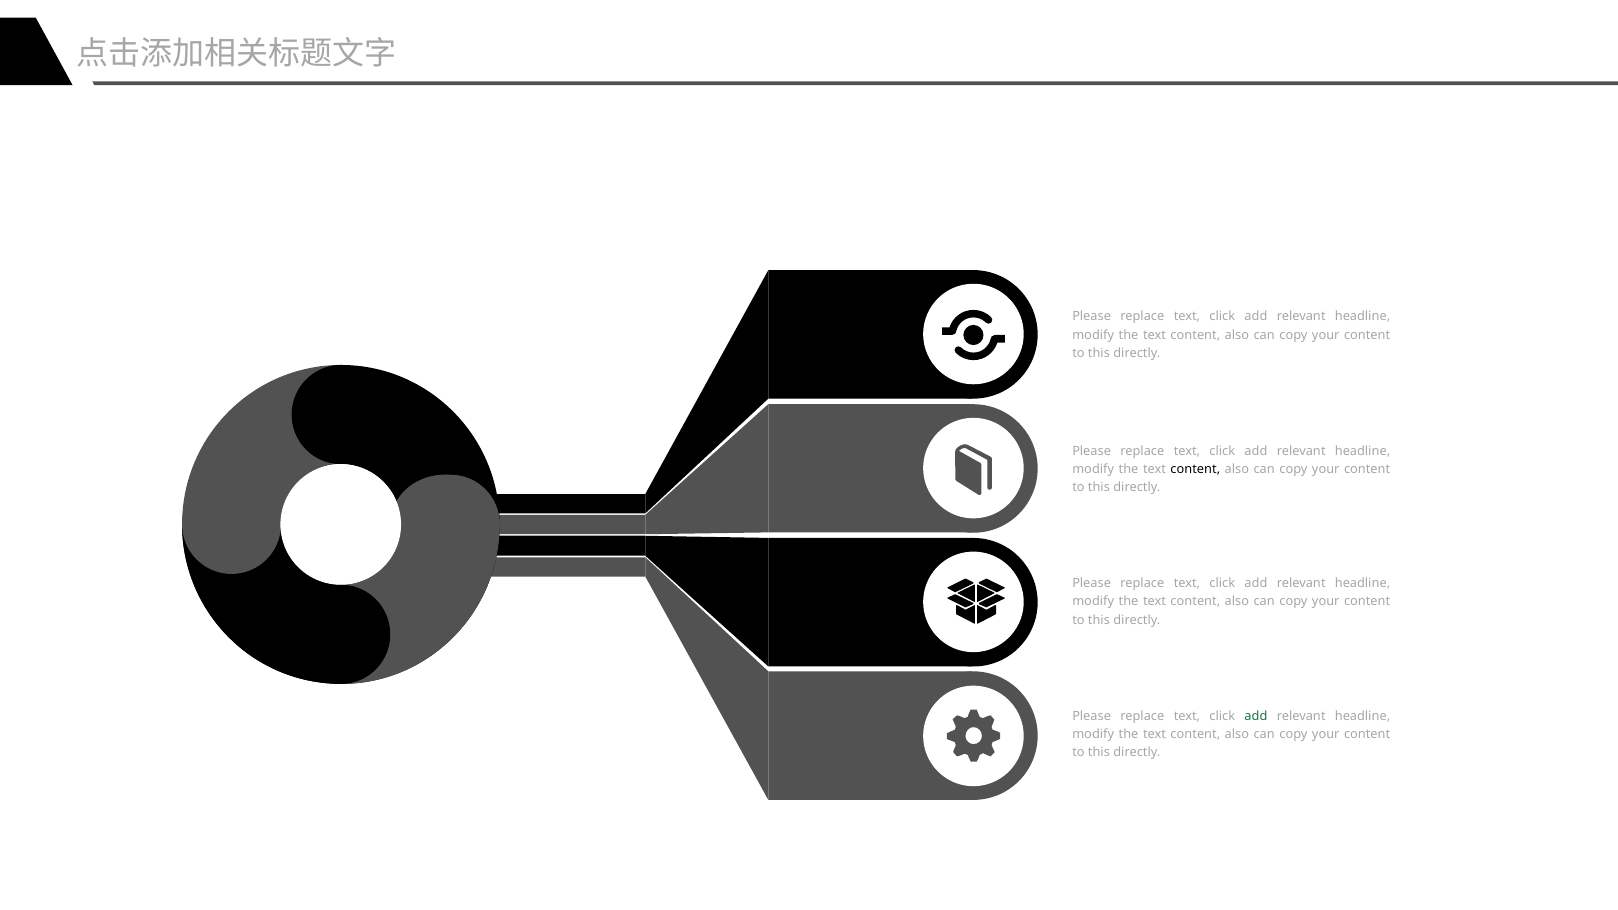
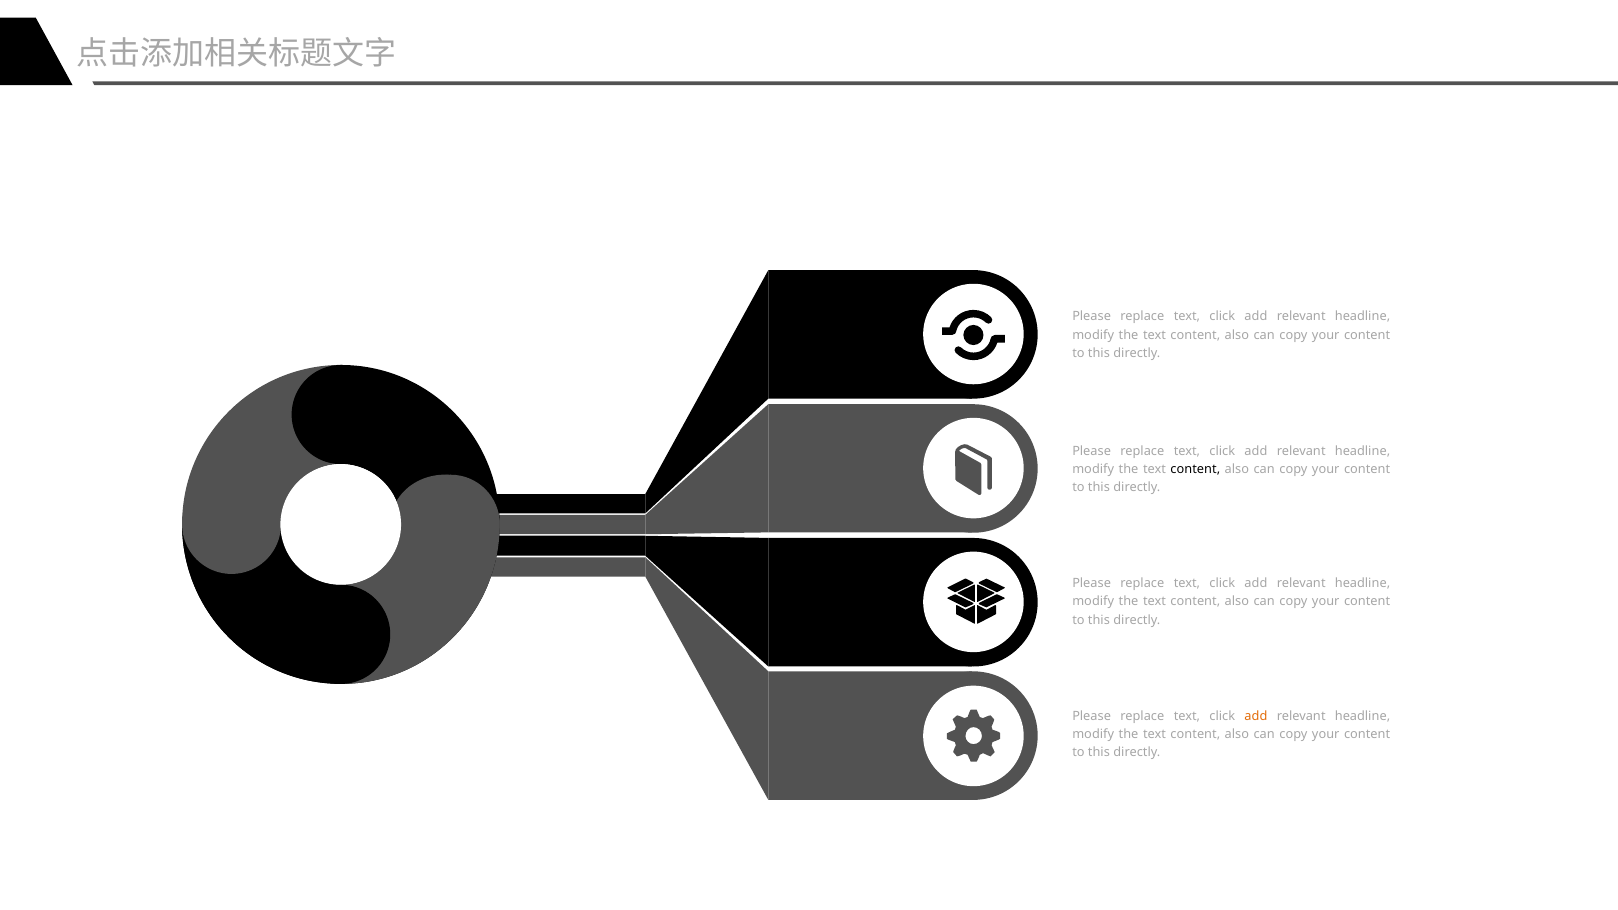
add colour: green -> orange (1256, 716)
